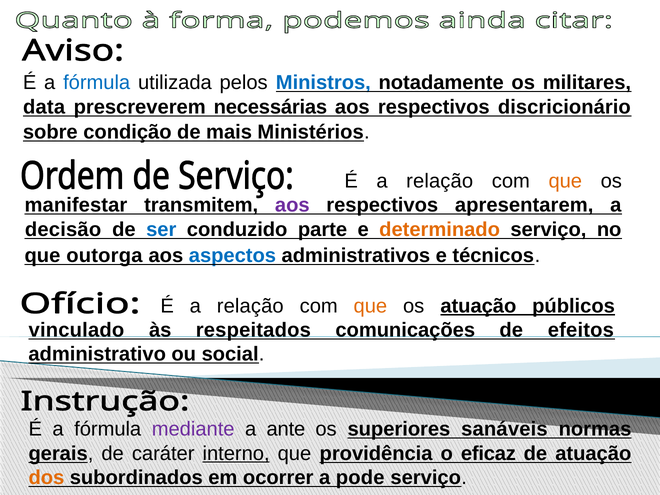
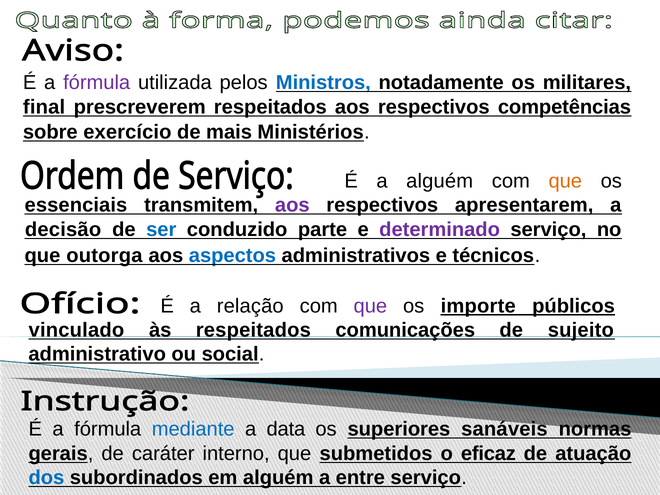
fórmula colour: blue -> purple (97, 83)
data: data -> final (44, 107)
prescreverem necessárias: necessárias -> respeitados (270, 107)
discricionário: discricionário -> competências (564, 107)
condição: condição -> exercício (127, 132)
relação: relação -> alguém (440, 181)
manifestar: manifestar -> essenciais (76, 205)
determinado colour: orange -> purple (440, 229)
que colour: orange -> purple (370, 306)
os atuação: atuação -> importe (478, 306)
efeitos: efeitos -> sujeito (581, 330)
mediante colour: purple -> blue (193, 429)
ante: ante -> data (286, 429)
interno underline: present -> none (236, 453)
providência: providência -> submetidos (376, 453)
dos colour: orange -> blue (46, 478)
em ocorrer: ocorrer -> alguém (278, 478)
pode: pode -> entre (360, 478)
